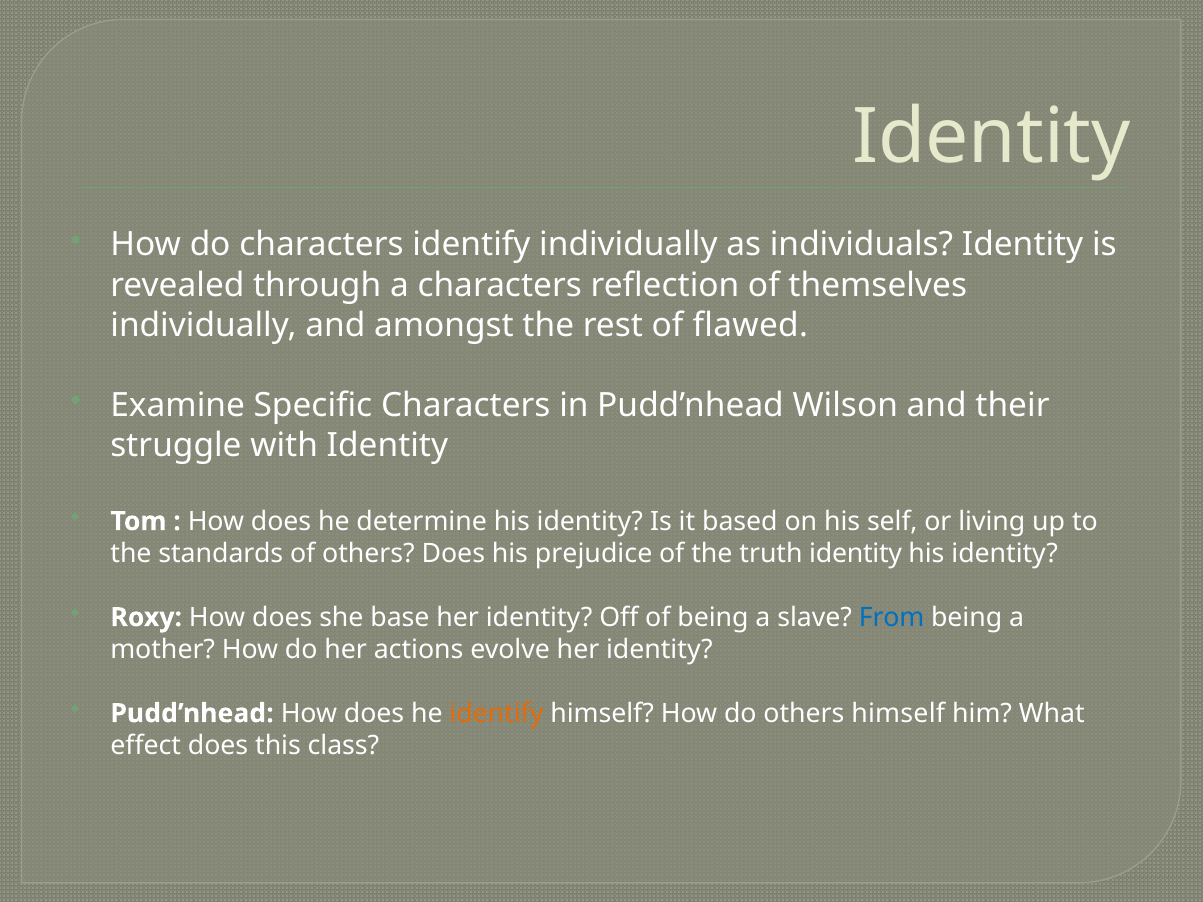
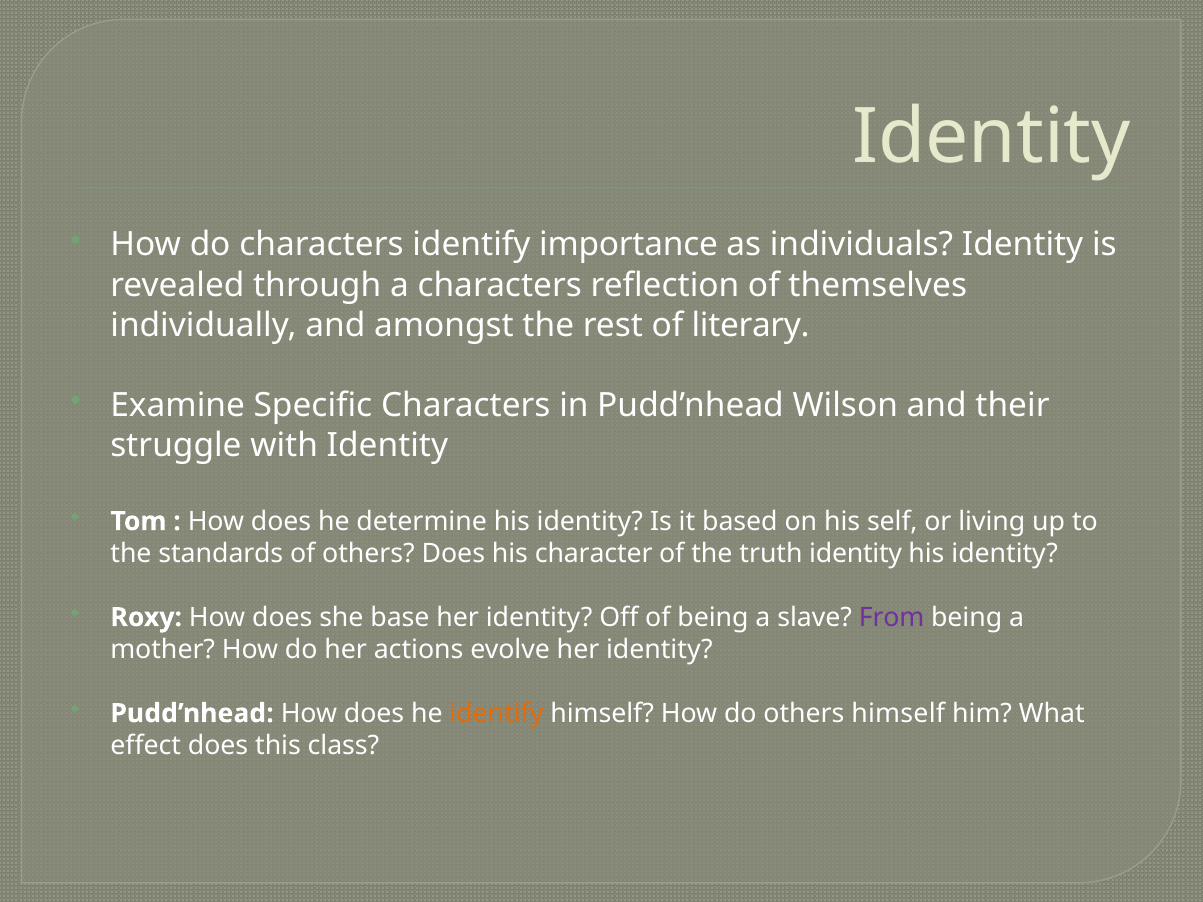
identify individually: individually -> importance (629, 245)
flawed: flawed -> literary (751, 325)
prejudice: prejudice -> character (594, 554)
From colour: blue -> purple (892, 618)
